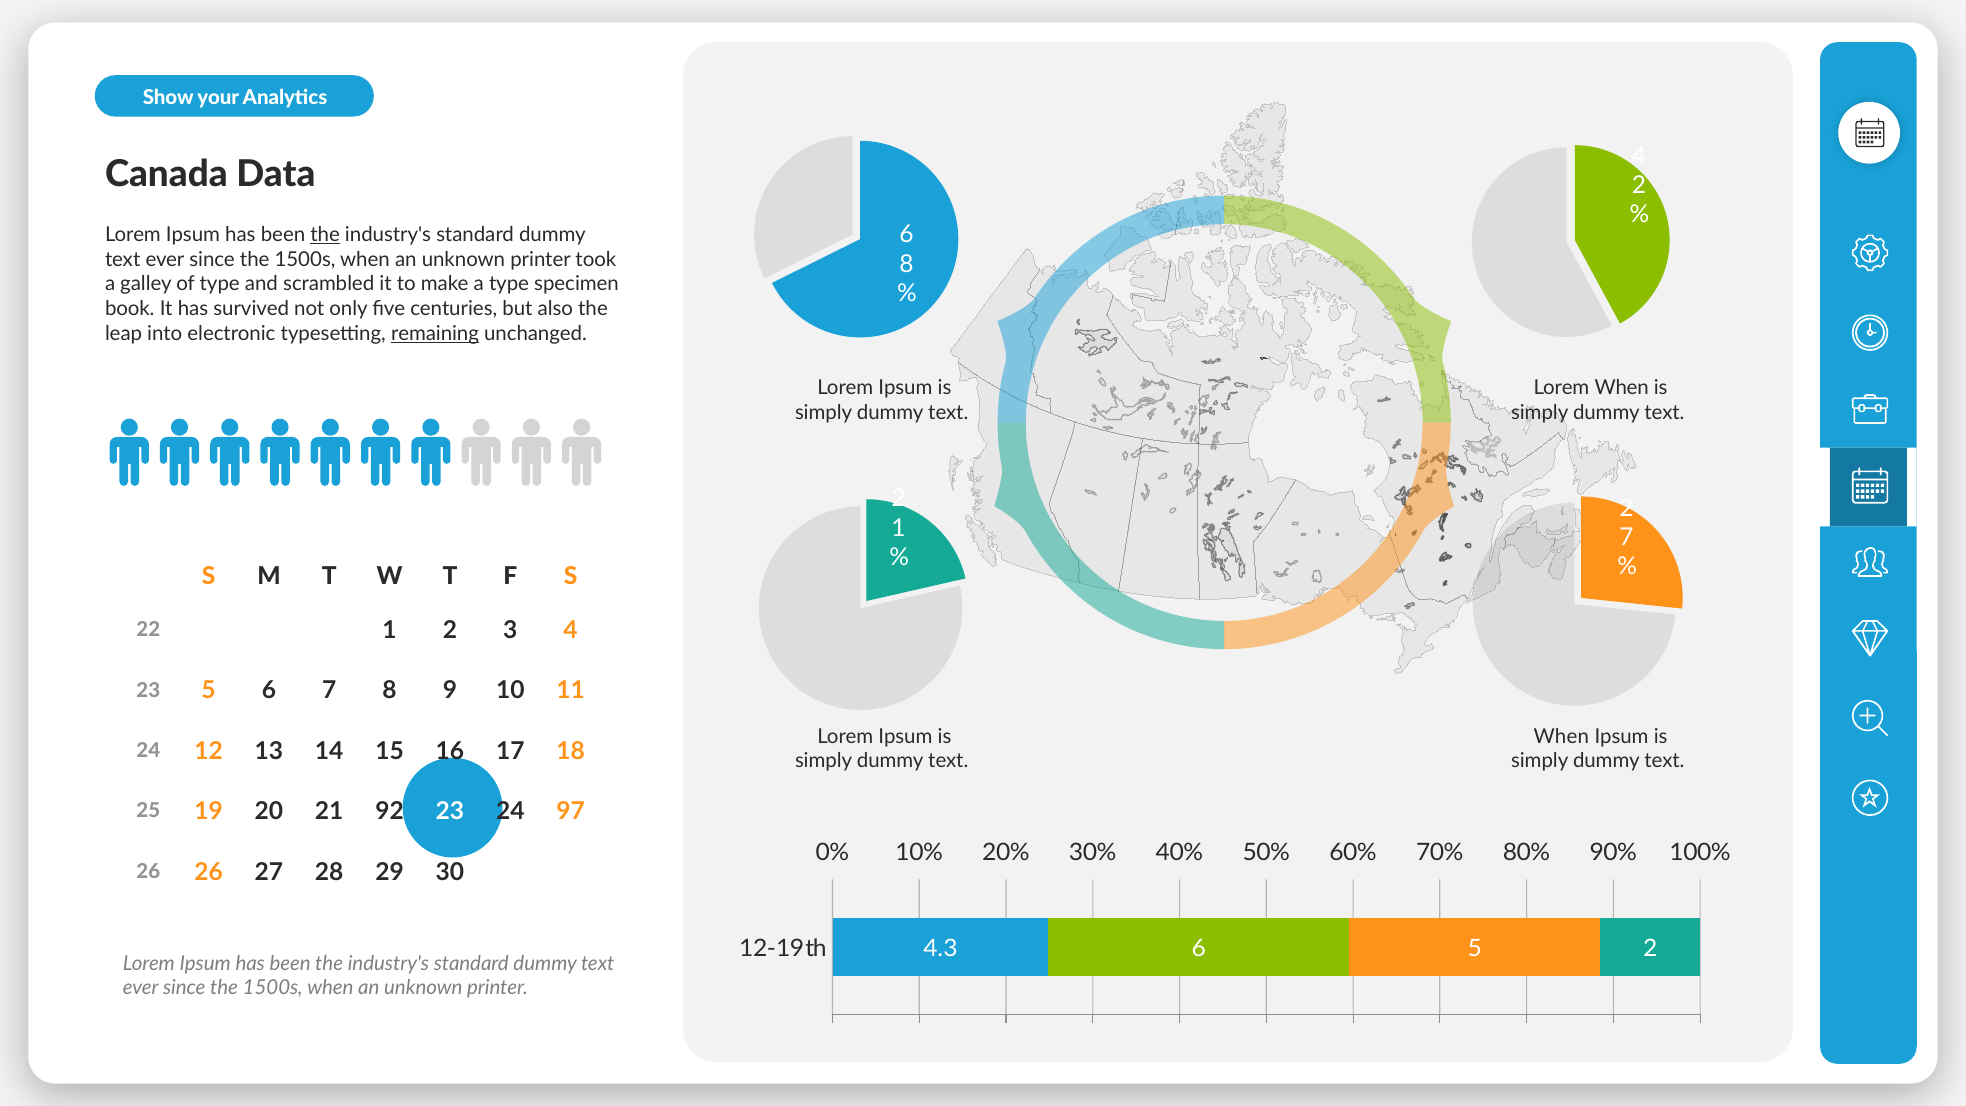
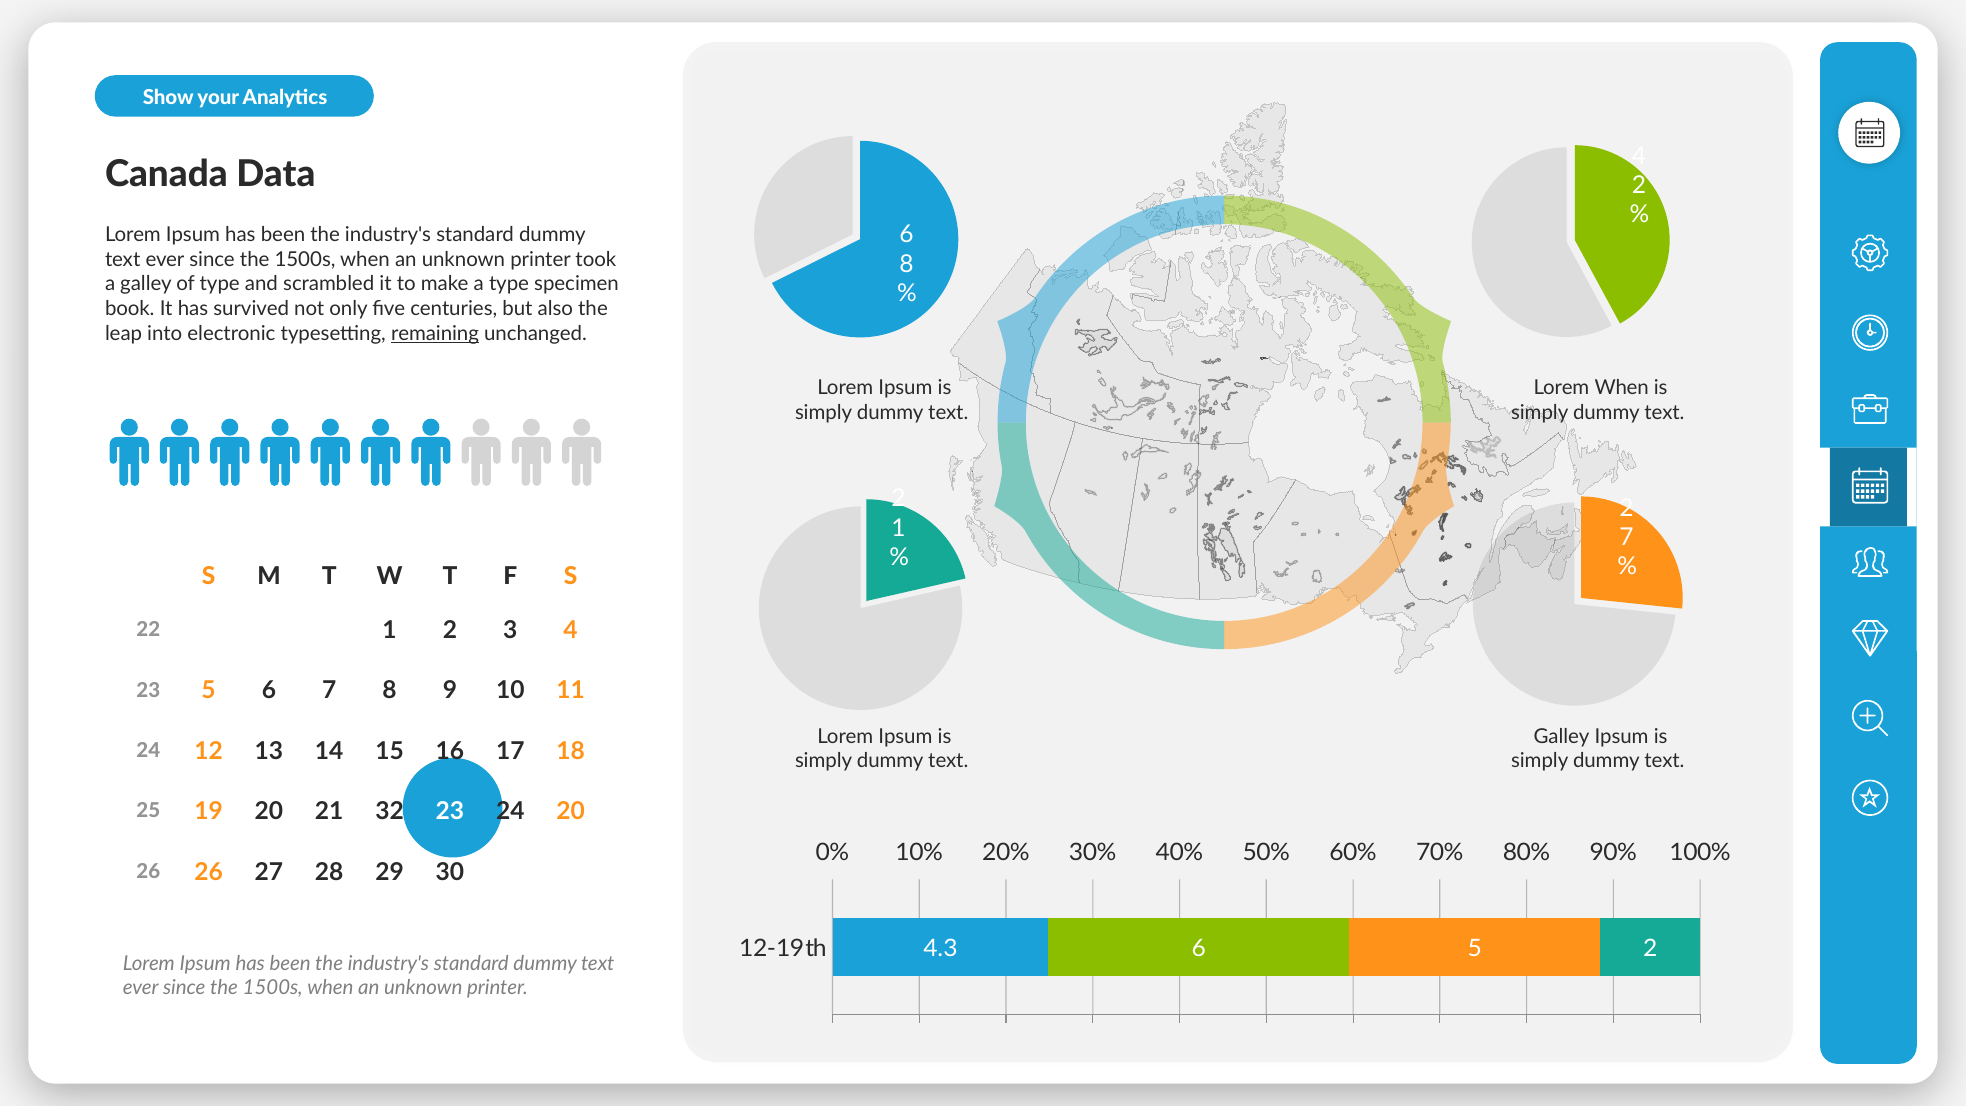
the underline: present -> none (325, 235)
When: When -> Galley (1561, 736)
92: 92 -> 32 (390, 811)
24 97: 97 -> 20 (571, 811)
